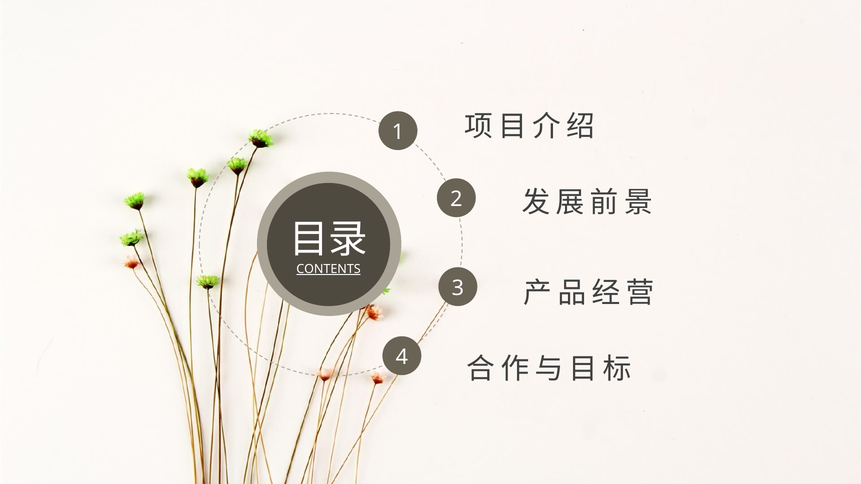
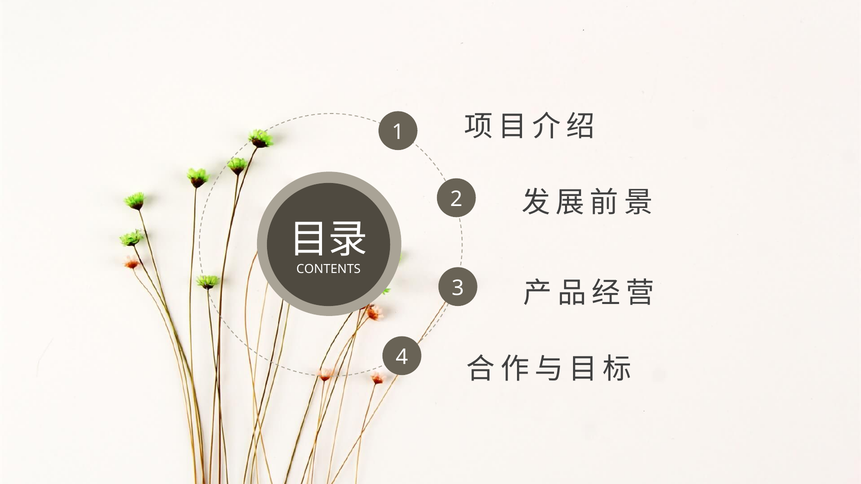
CONTENTS underline: present -> none (328, 269)
